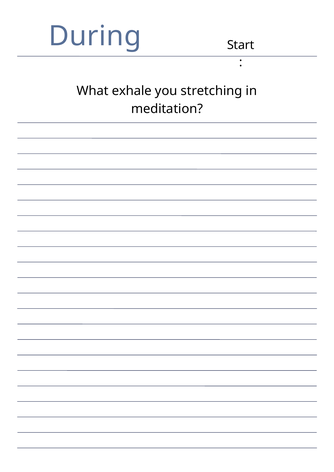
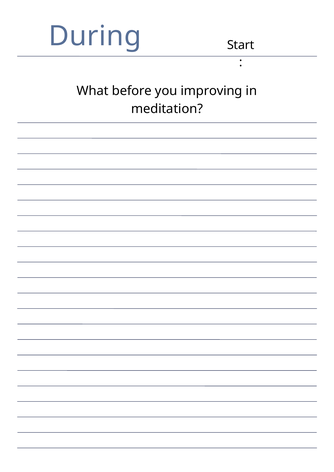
exhale: exhale -> before (132, 91)
stretching: stretching -> improving (212, 91)
